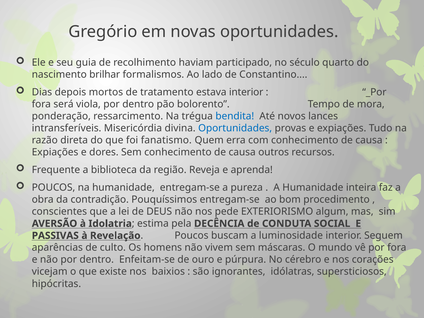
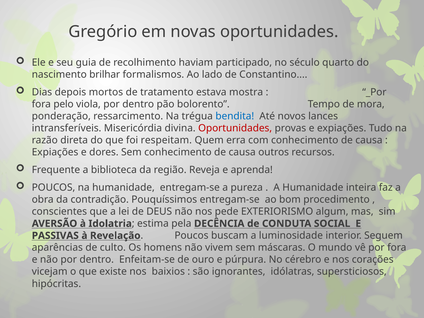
estava interior: interior -> mostra (246, 92)
será: será -> pelo (64, 104)
Oportunidades colour: blue -> red (235, 128)
fanatismo: fanatismo -> respeitam (166, 140)
